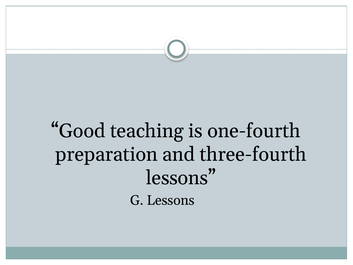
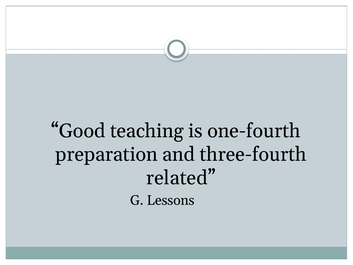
lessons: lessons -> related (181, 178)
